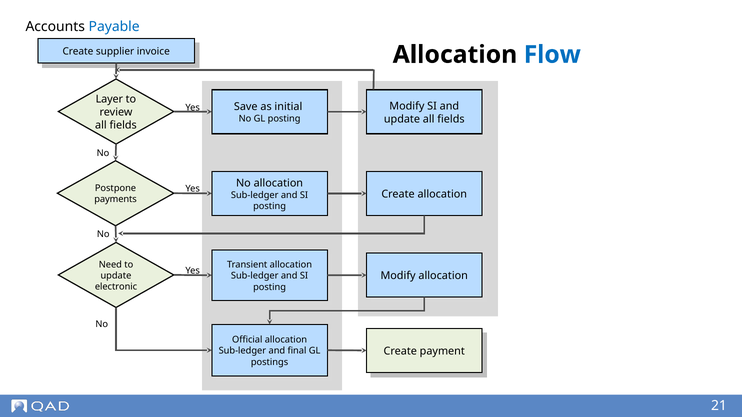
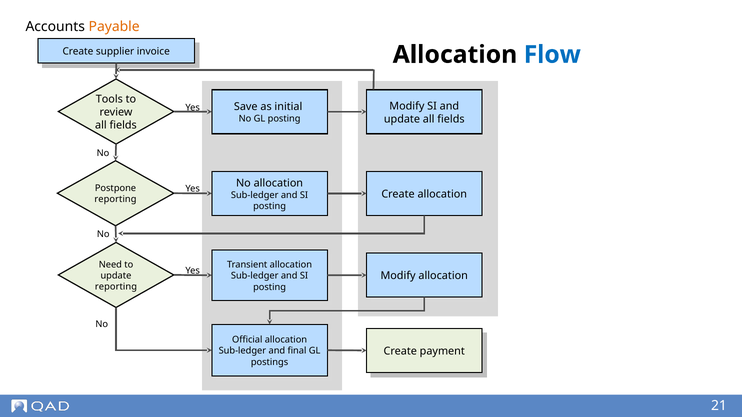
Payable colour: blue -> orange (114, 27)
Layer: Layer -> Tools (109, 99)
payments: payments -> reporting (115, 200)
electronic: electronic -> reporting (116, 287)
